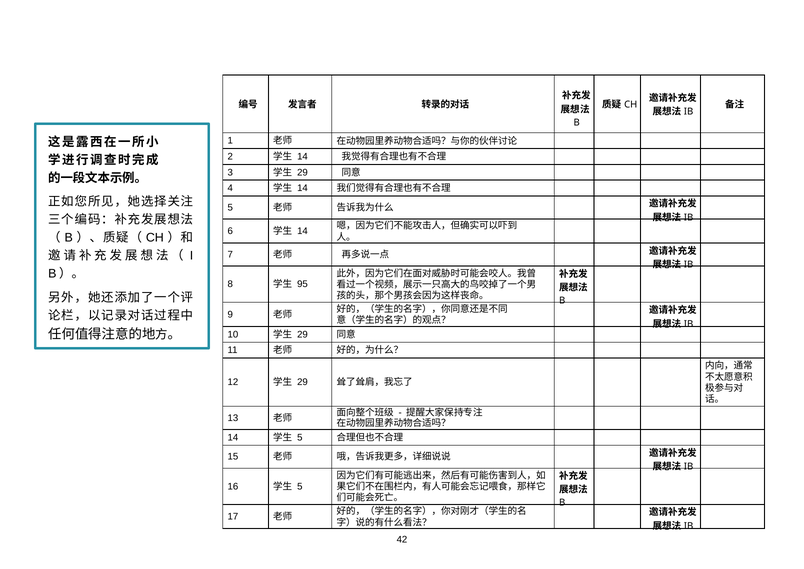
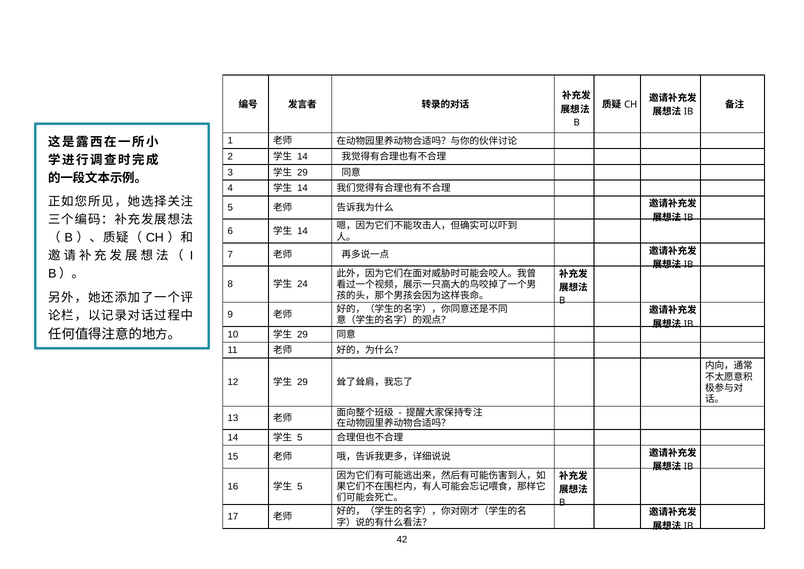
95: 95 -> 24 (303, 284)
